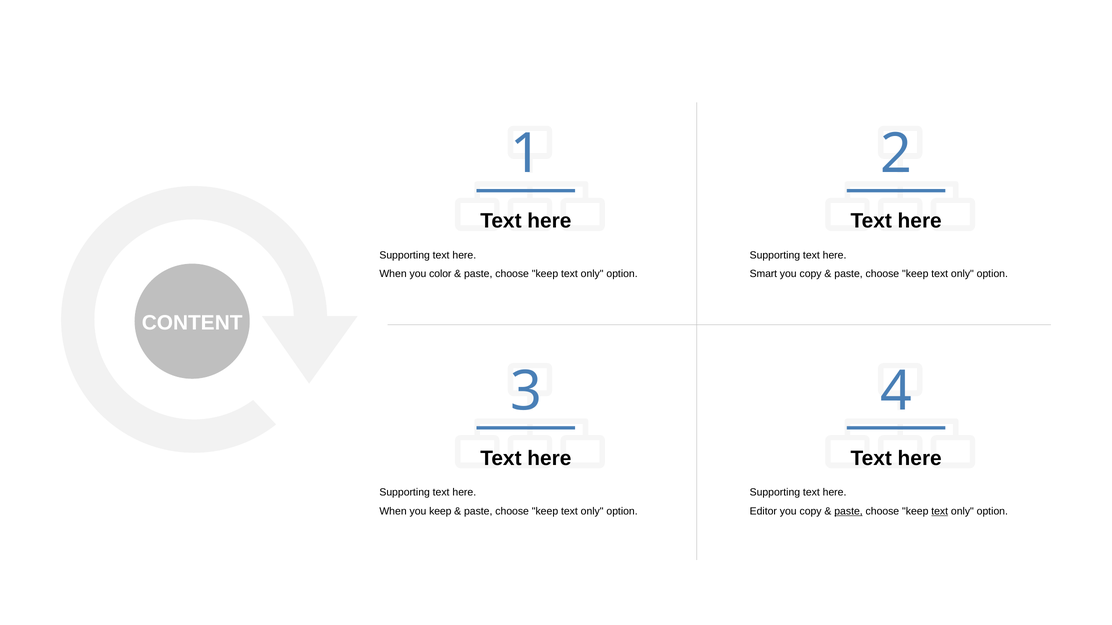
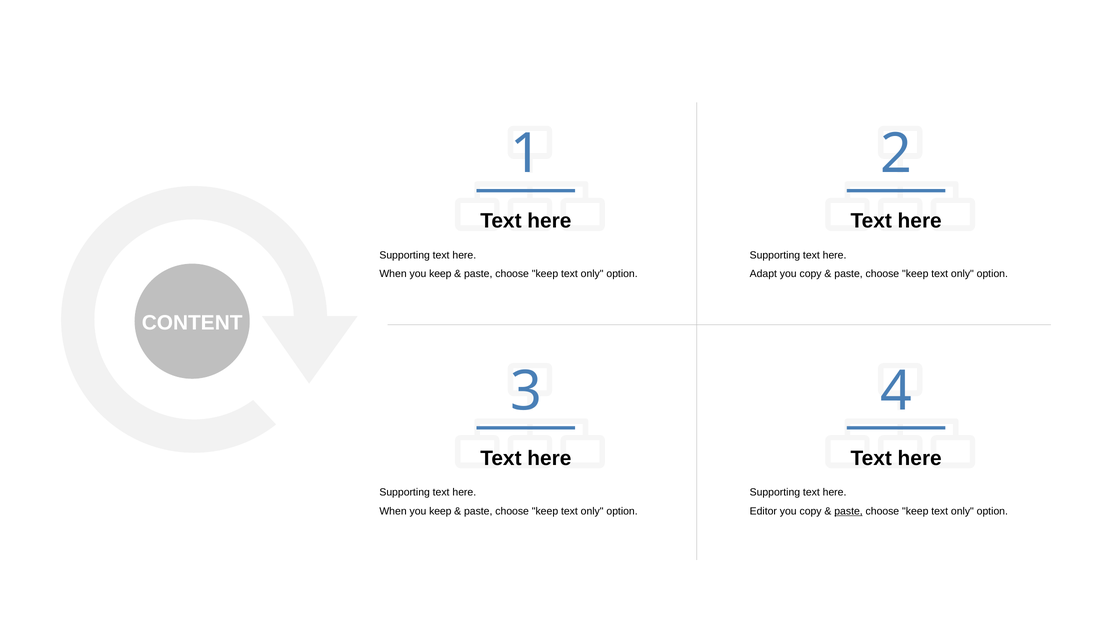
color: color -> keep (440, 274)
Smart: Smart -> Adapt (763, 274)
text underline: present -> none (940, 512)
